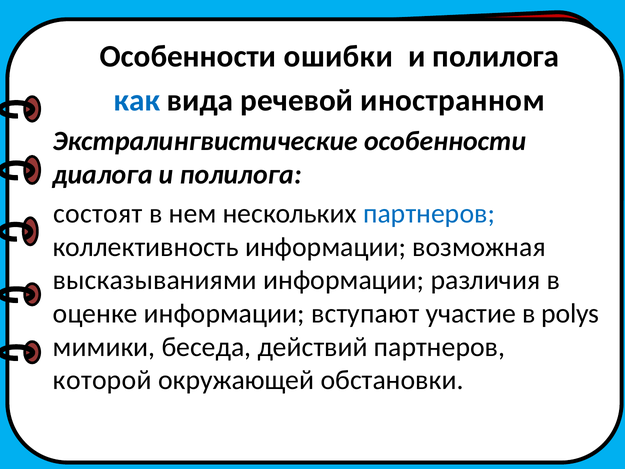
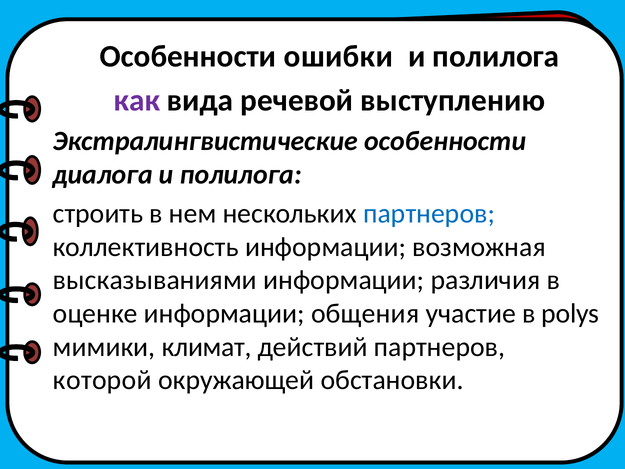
как colour: blue -> purple (137, 100)
иностранном: иностранном -> выступлению (453, 100)
состоят: состоят -> строить (98, 213)
вступают: вступают -> общения (365, 313)
беседа: беседа -> климат (207, 347)
